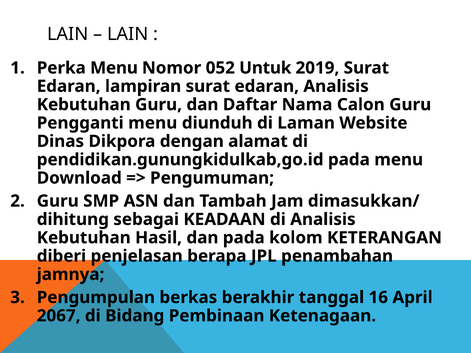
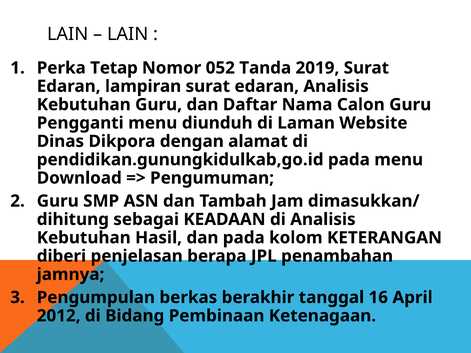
Perka Menu: Menu -> Tetap (114, 68)
Untuk: Untuk -> Tanda (265, 68)
2067: 2067 -> 2012 (59, 316)
